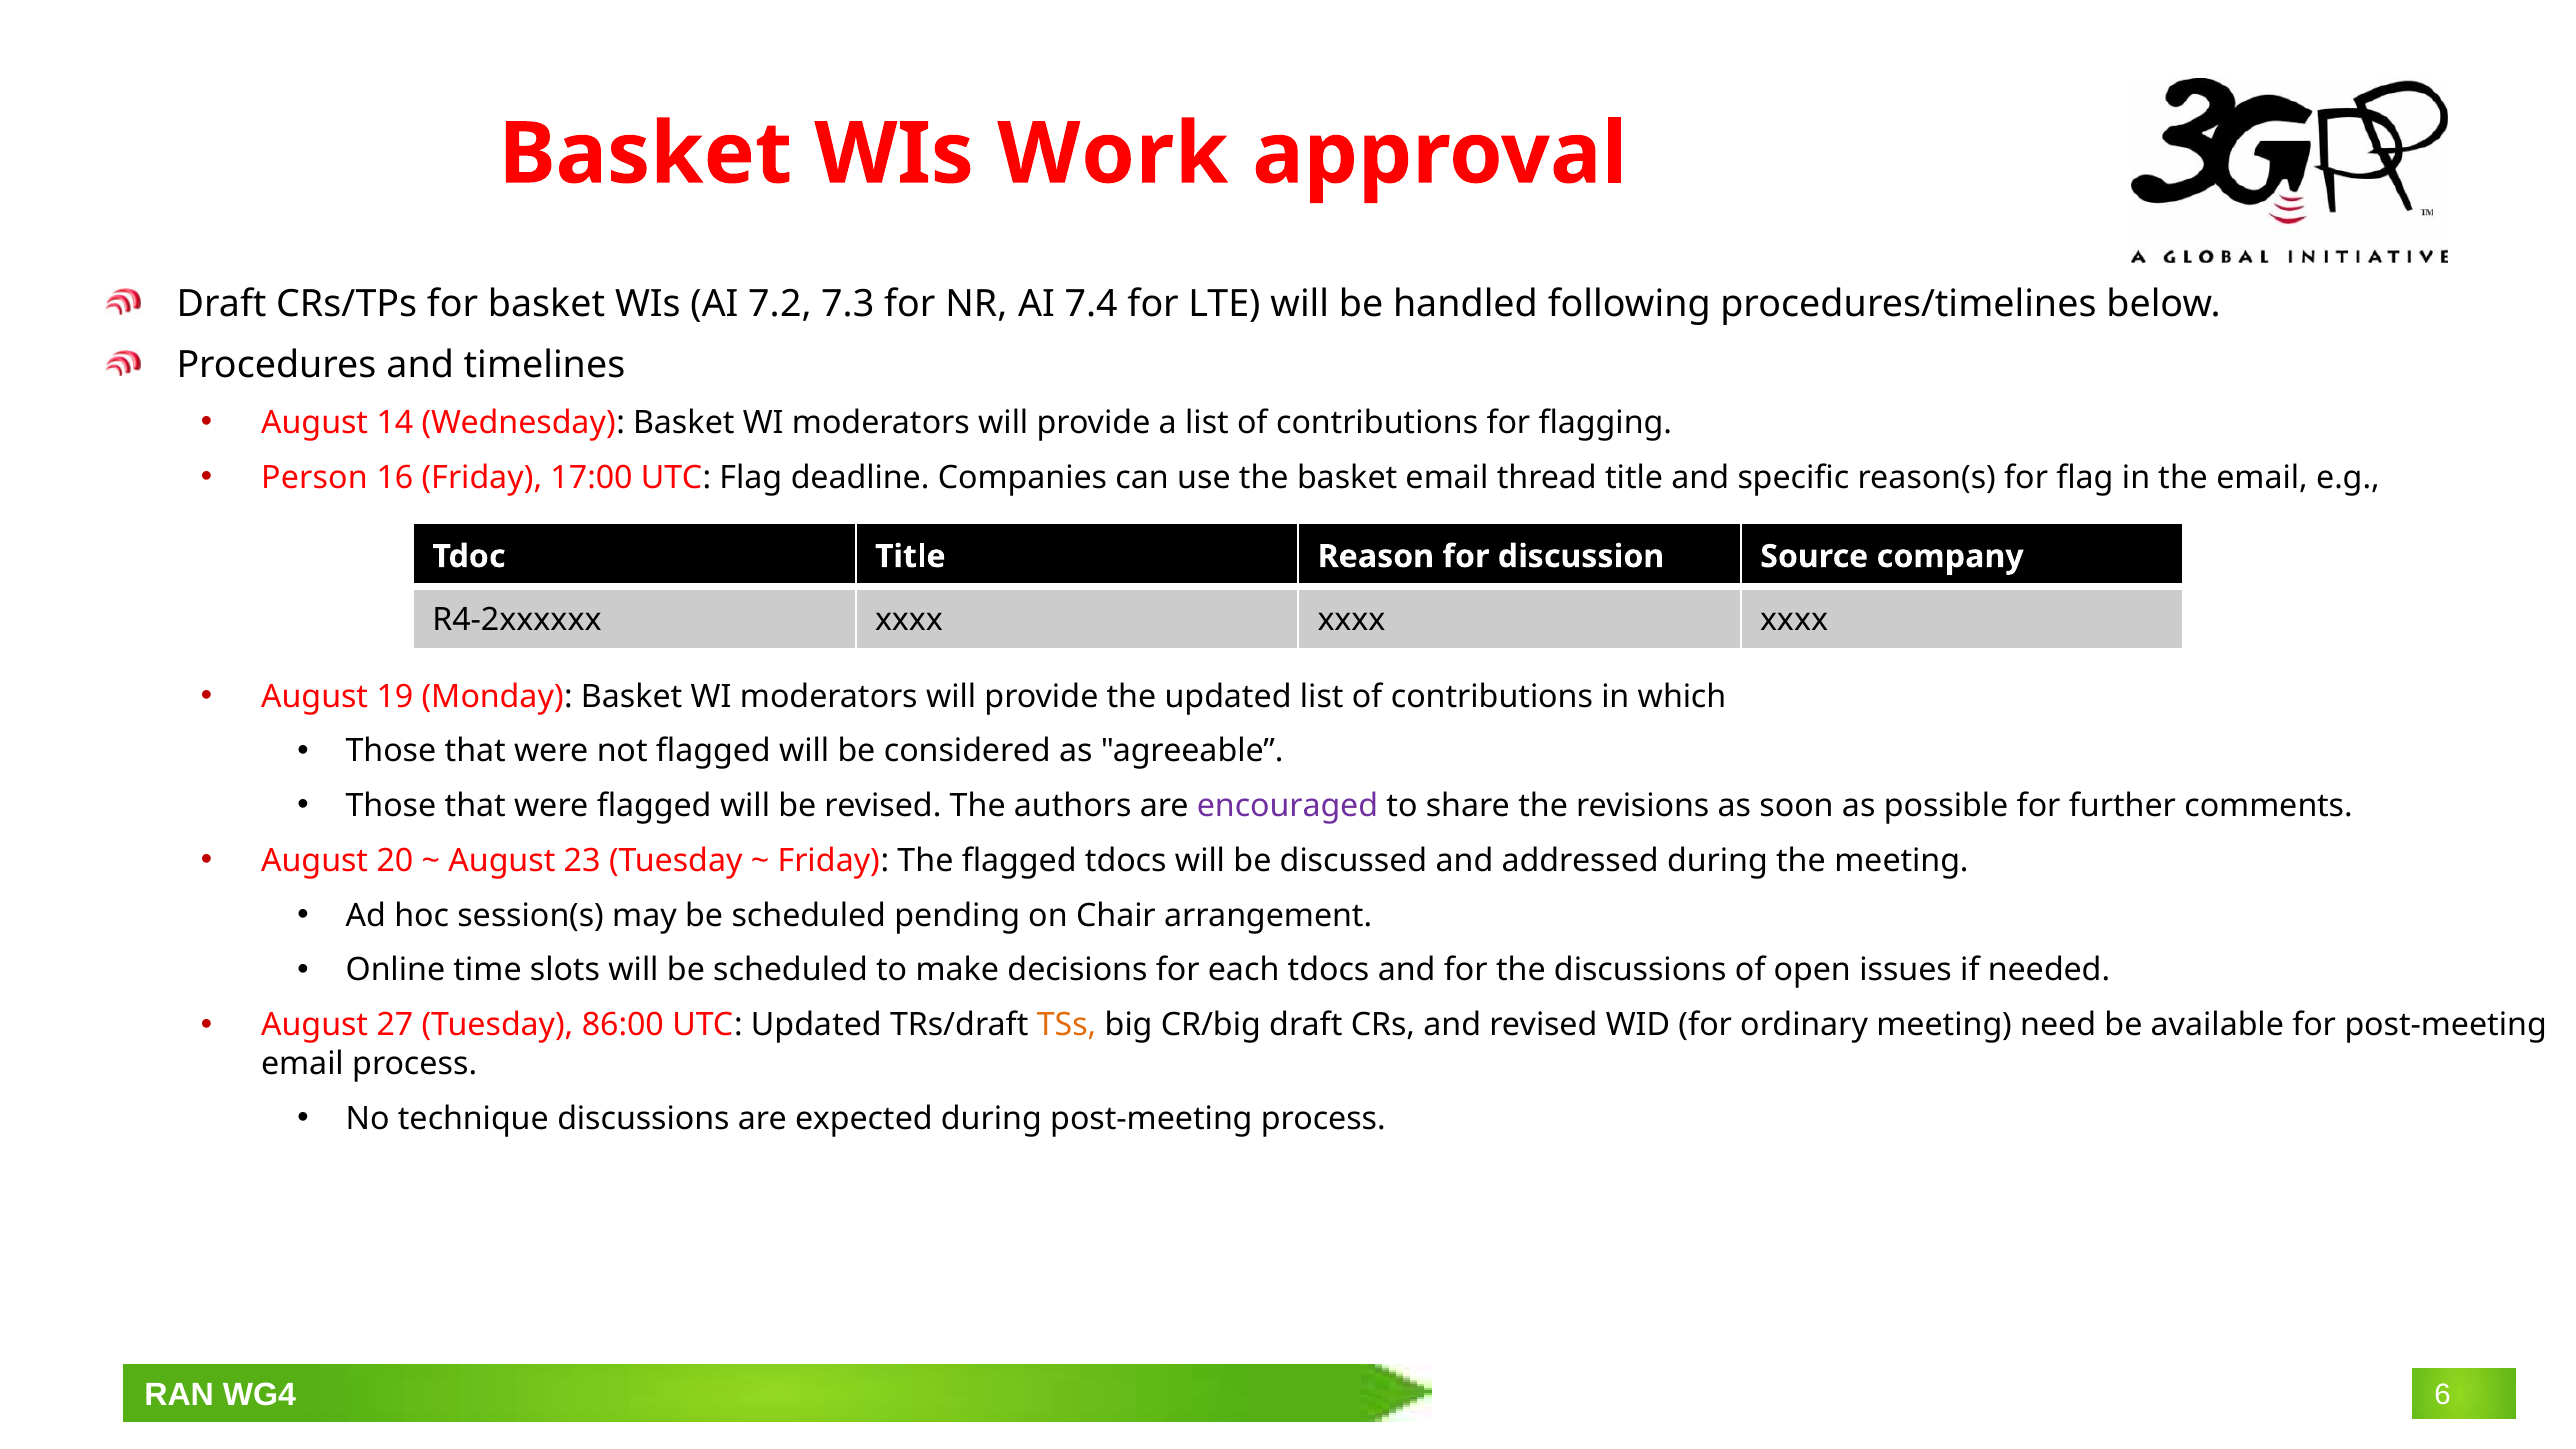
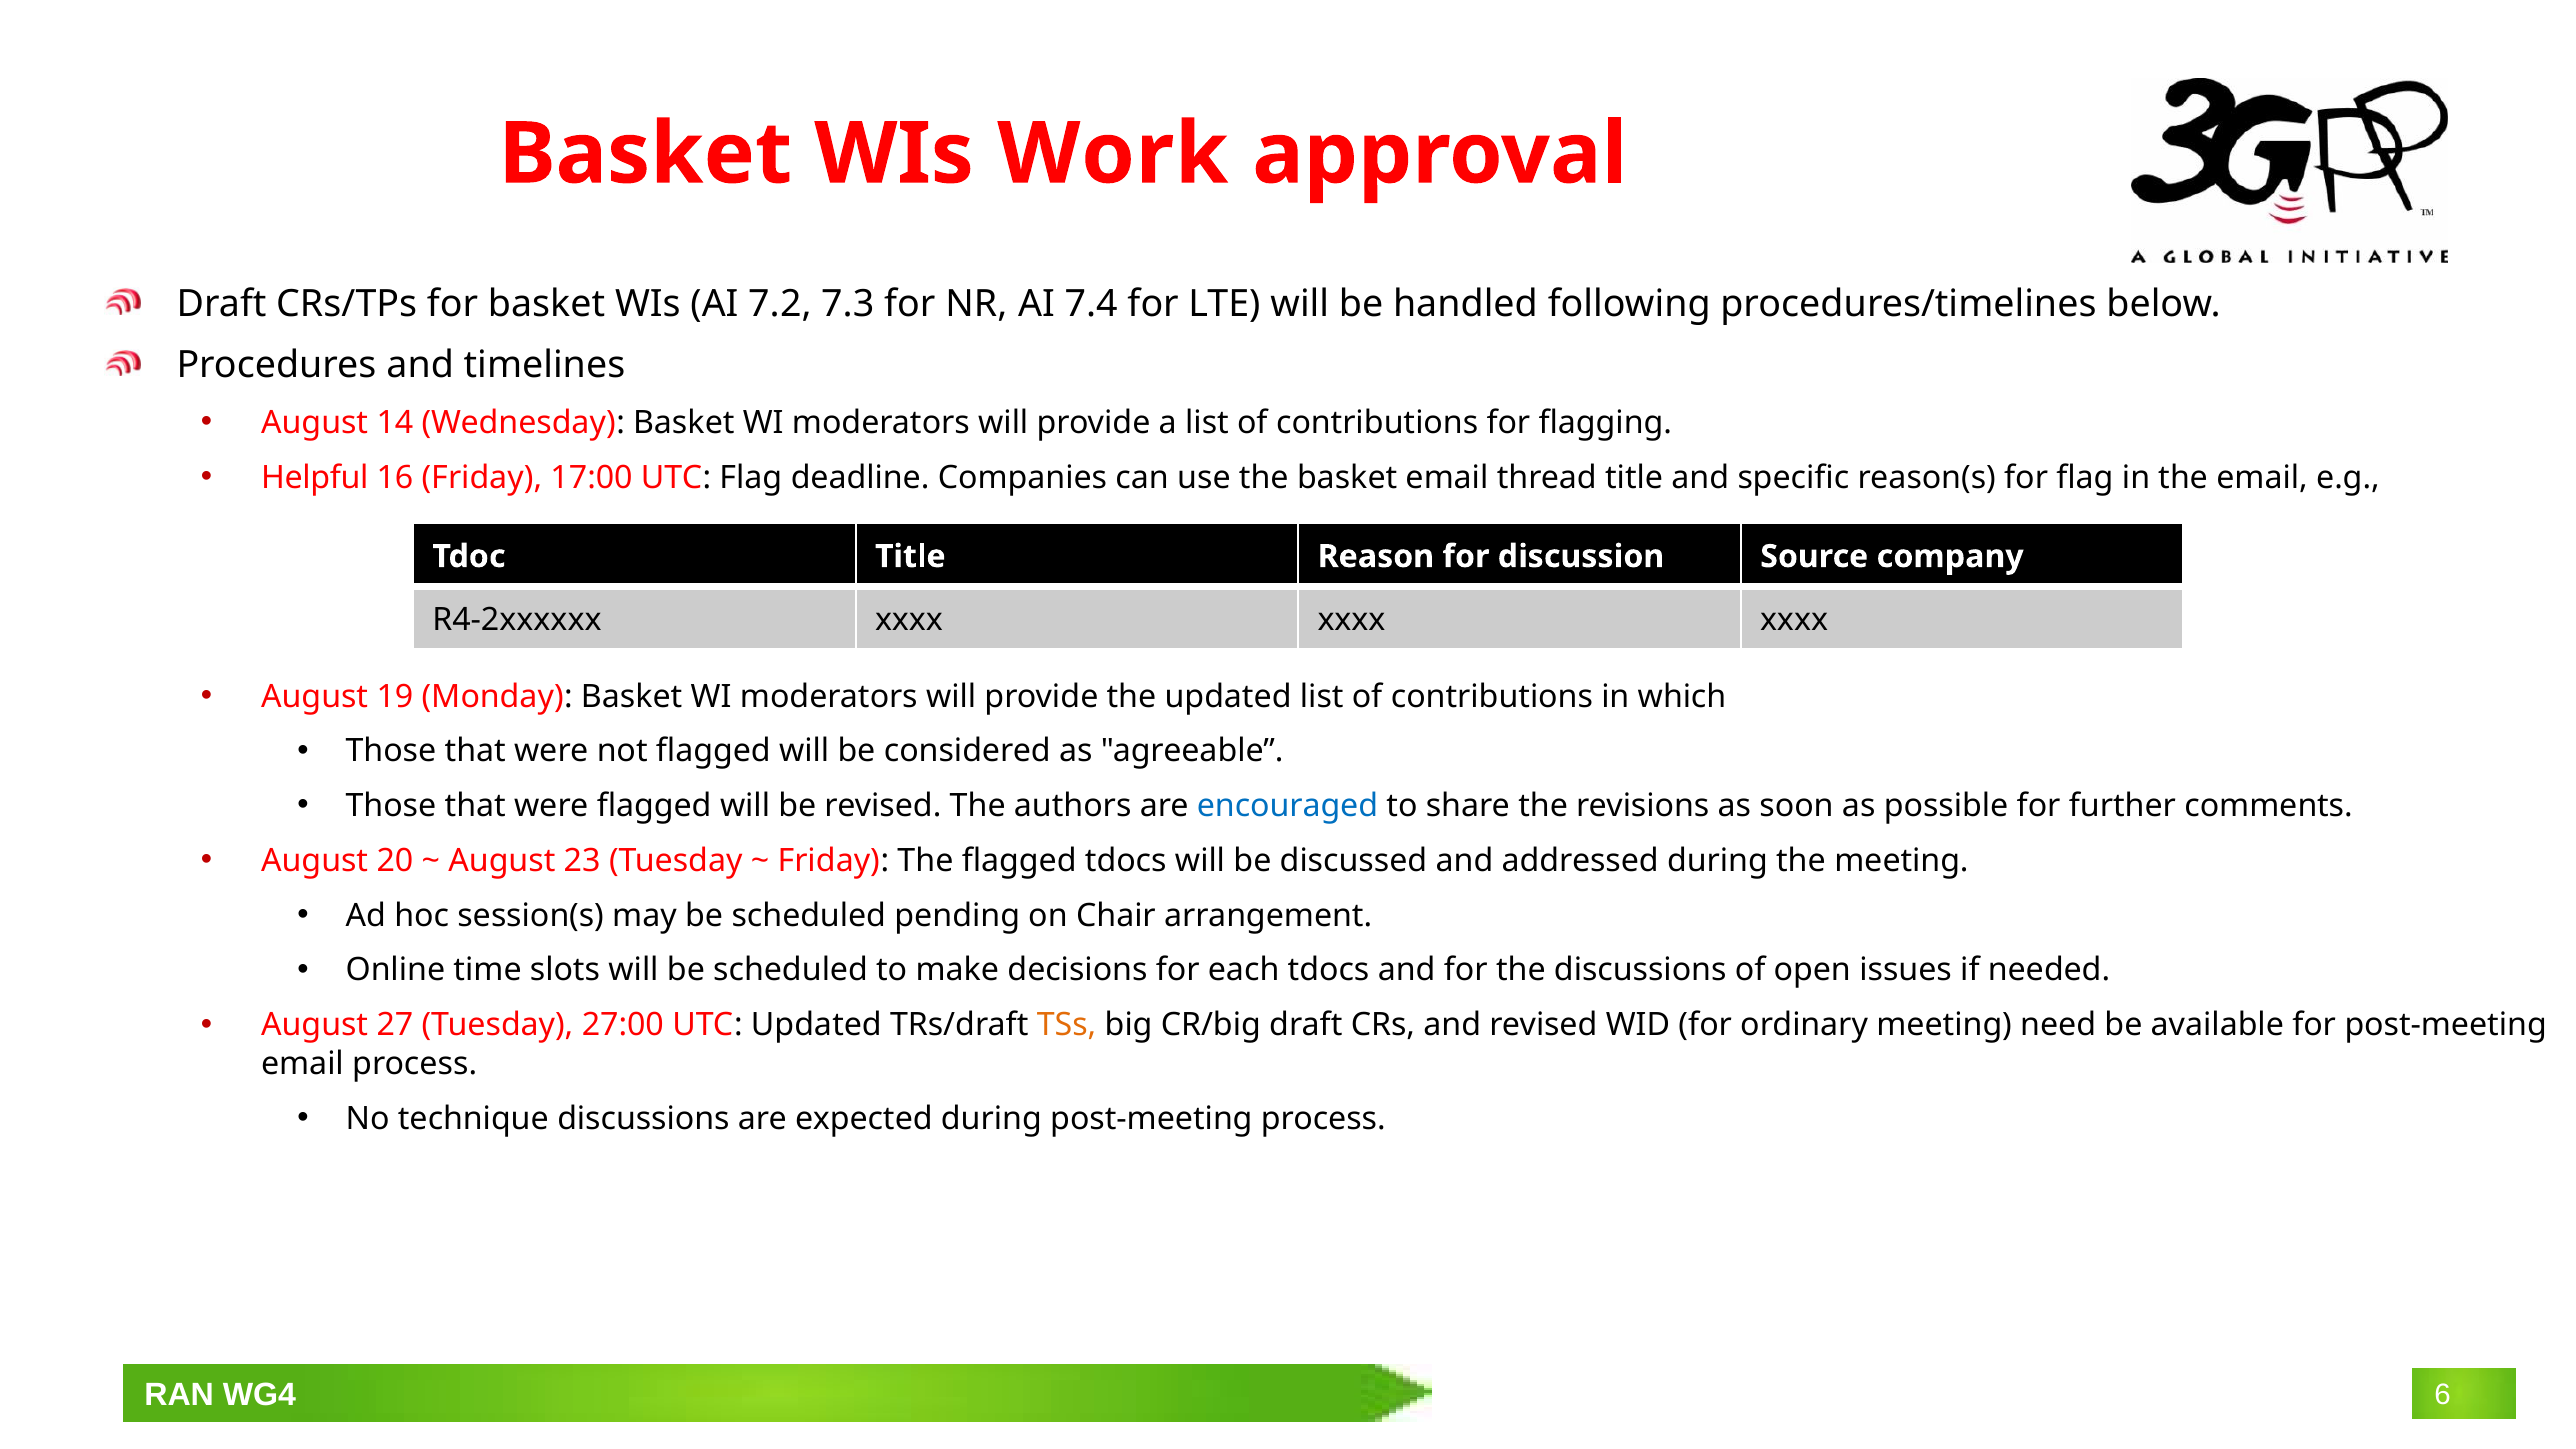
Person: Person -> Helpful (315, 477)
encouraged colour: purple -> blue (1287, 806)
86:00: 86:00 -> 27:00 (623, 1025)
